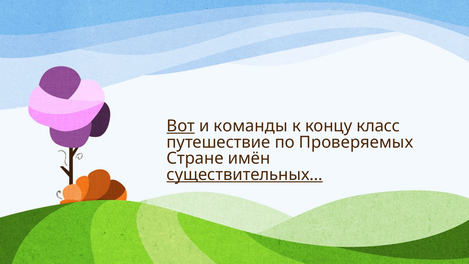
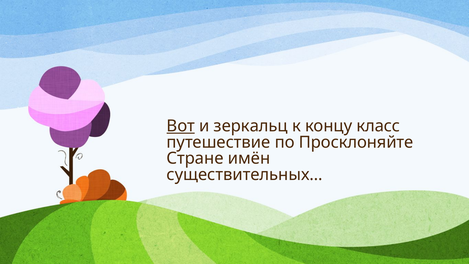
команды: команды -> зеркальц (251, 126)
Проверяемых: Проверяемых -> Просклоняйте (356, 142)
существительных… underline: present -> none (245, 174)
